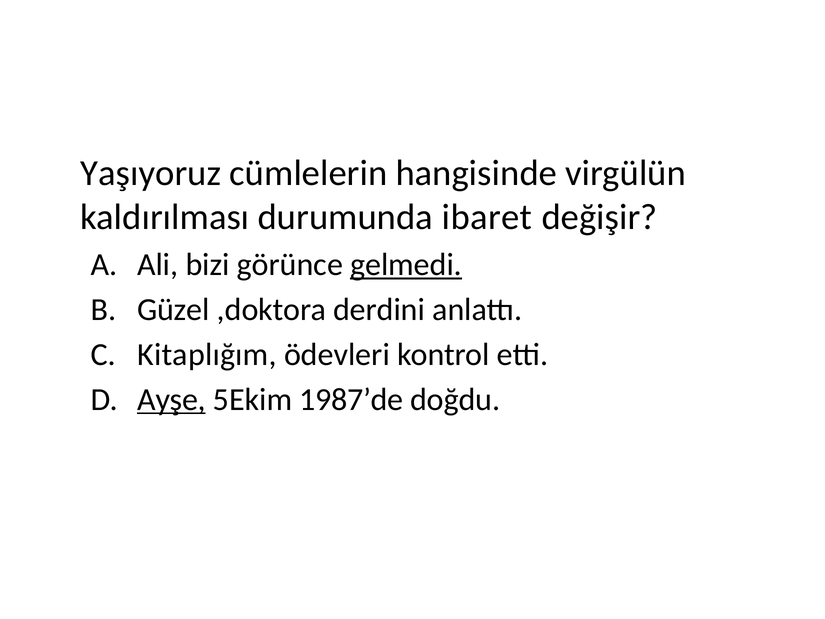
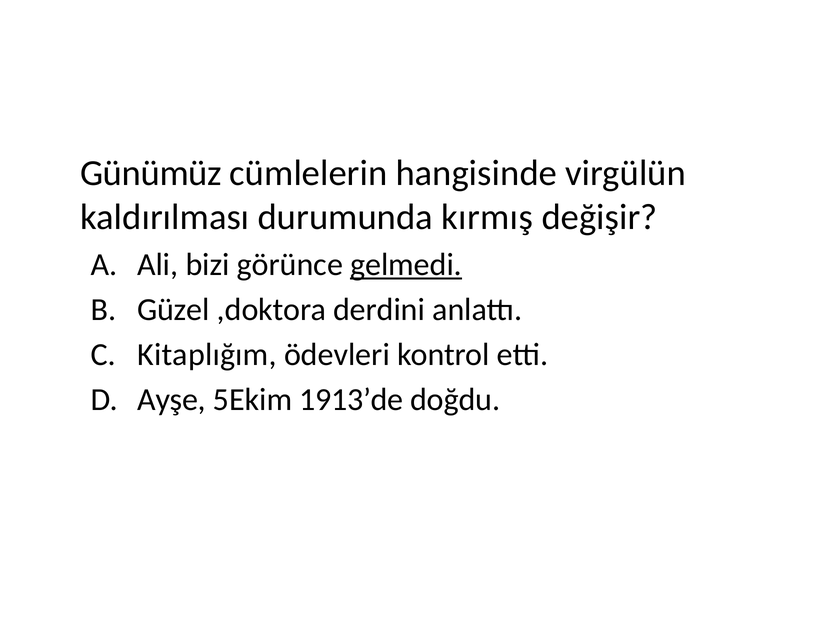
Yaşıyoruz: Yaşıyoruz -> Günümüz (151, 173)
ibaret: ibaret -> kırmış (487, 217)
Ayşe underline: present -> none (172, 399)
1987’de: 1987’de -> 1913’de (351, 399)
